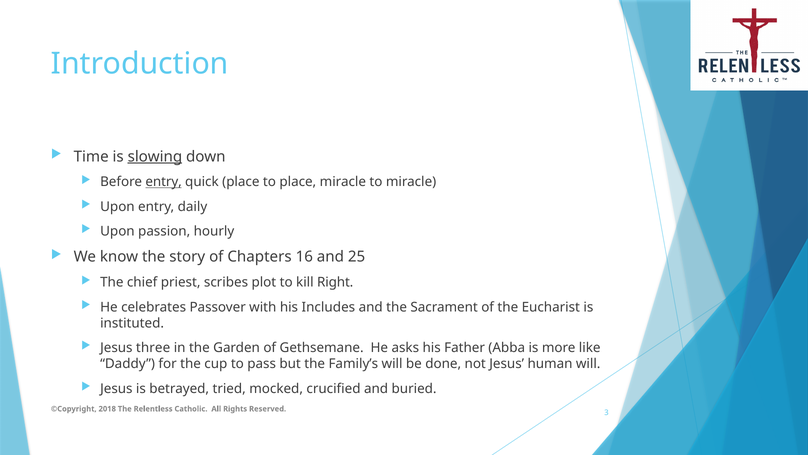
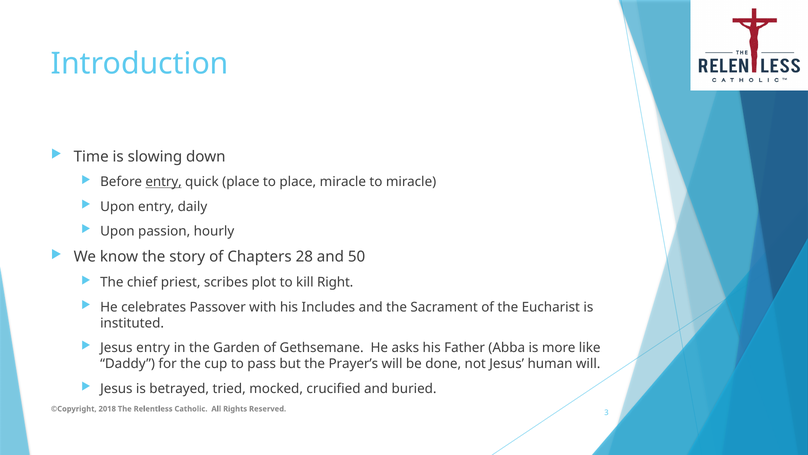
slowing underline: present -> none (155, 156)
16: 16 -> 28 (304, 257)
25: 25 -> 50 (357, 257)
Jesus three: three -> entry (153, 347)
Family’s: Family’s -> Prayer’s (353, 364)
